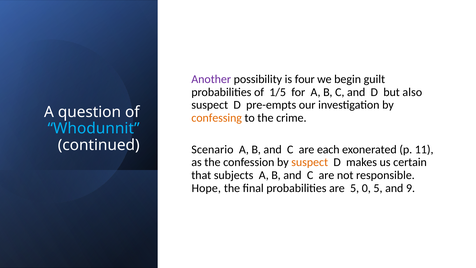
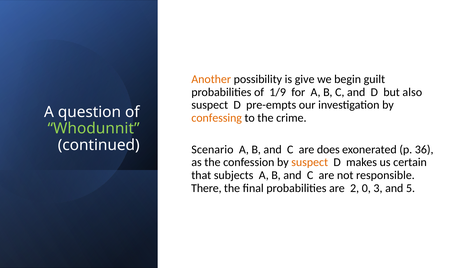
Another colour: purple -> orange (211, 79)
four: four -> give (305, 79)
1/5: 1/5 -> 1/9 (278, 92)
Whodunnit colour: light blue -> light green (94, 128)
each: each -> does (328, 149)
11: 11 -> 36 (424, 149)
Hope: Hope -> There (206, 188)
are 5: 5 -> 2 (355, 188)
0 5: 5 -> 3 (378, 188)
9: 9 -> 5 (411, 188)
